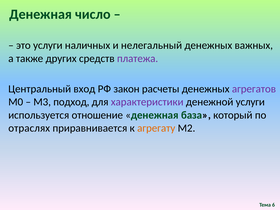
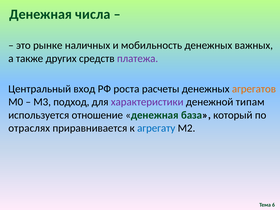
число: число -> числа (93, 14)
это услуги: услуги -> рынке (48, 45)
нелегальный: нелегальный -> мобильность (152, 45)
закон: закон -> роста (126, 89)
агрегатов colour: purple -> orange (254, 89)
денежной услуги: услуги -> типам (250, 102)
агрегату colour: orange -> blue (156, 128)
